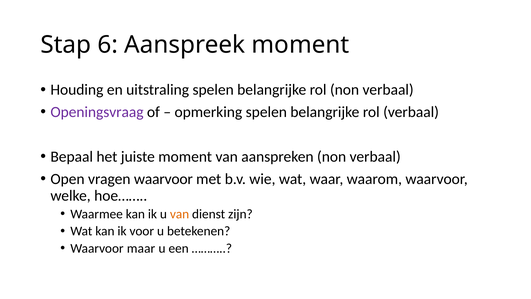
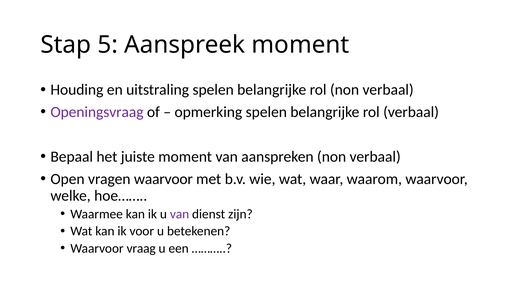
6: 6 -> 5 (108, 45)
van colour: orange -> purple (180, 214)
maar: maar -> vraag (141, 248)
